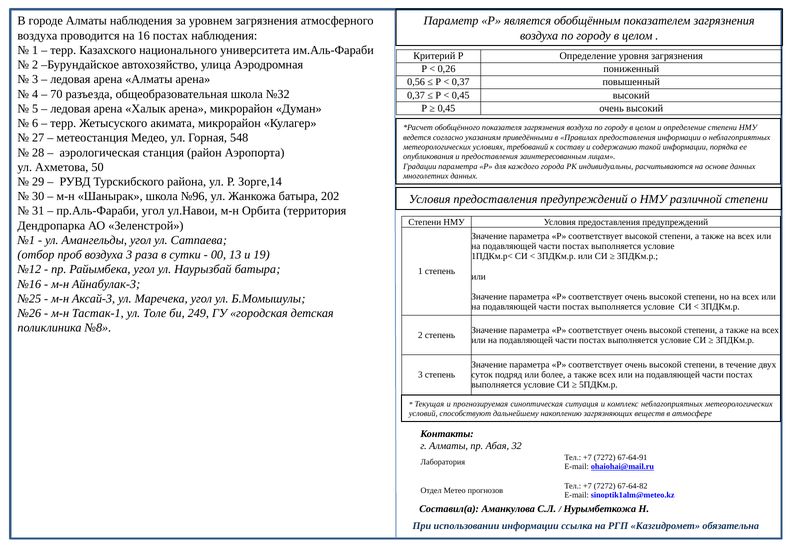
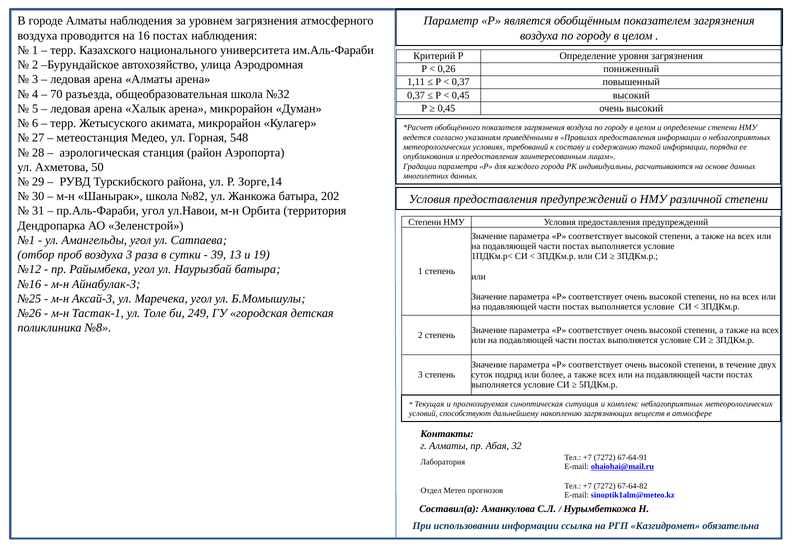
0,56: 0,56 -> 1,11 (416, 82)
№96: №96 -> №82 (194, 196)
00: 00 -> 39 (219, 255)
